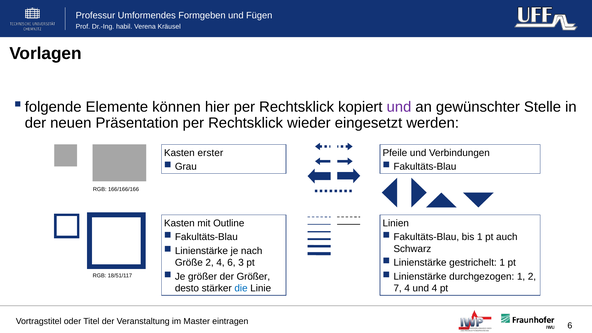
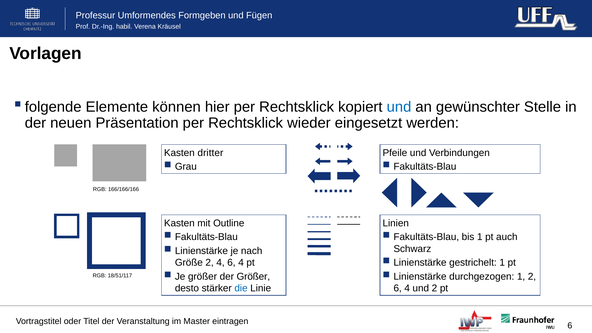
und colour: purple -> blue (399, 107)
erster: erster -> dritter (210, 153)
4 6 3: 3 -> 4 (241, 263)
7: 7 -> 6 (398, 288)
und 4: 4 -> 2 (434, 288)
